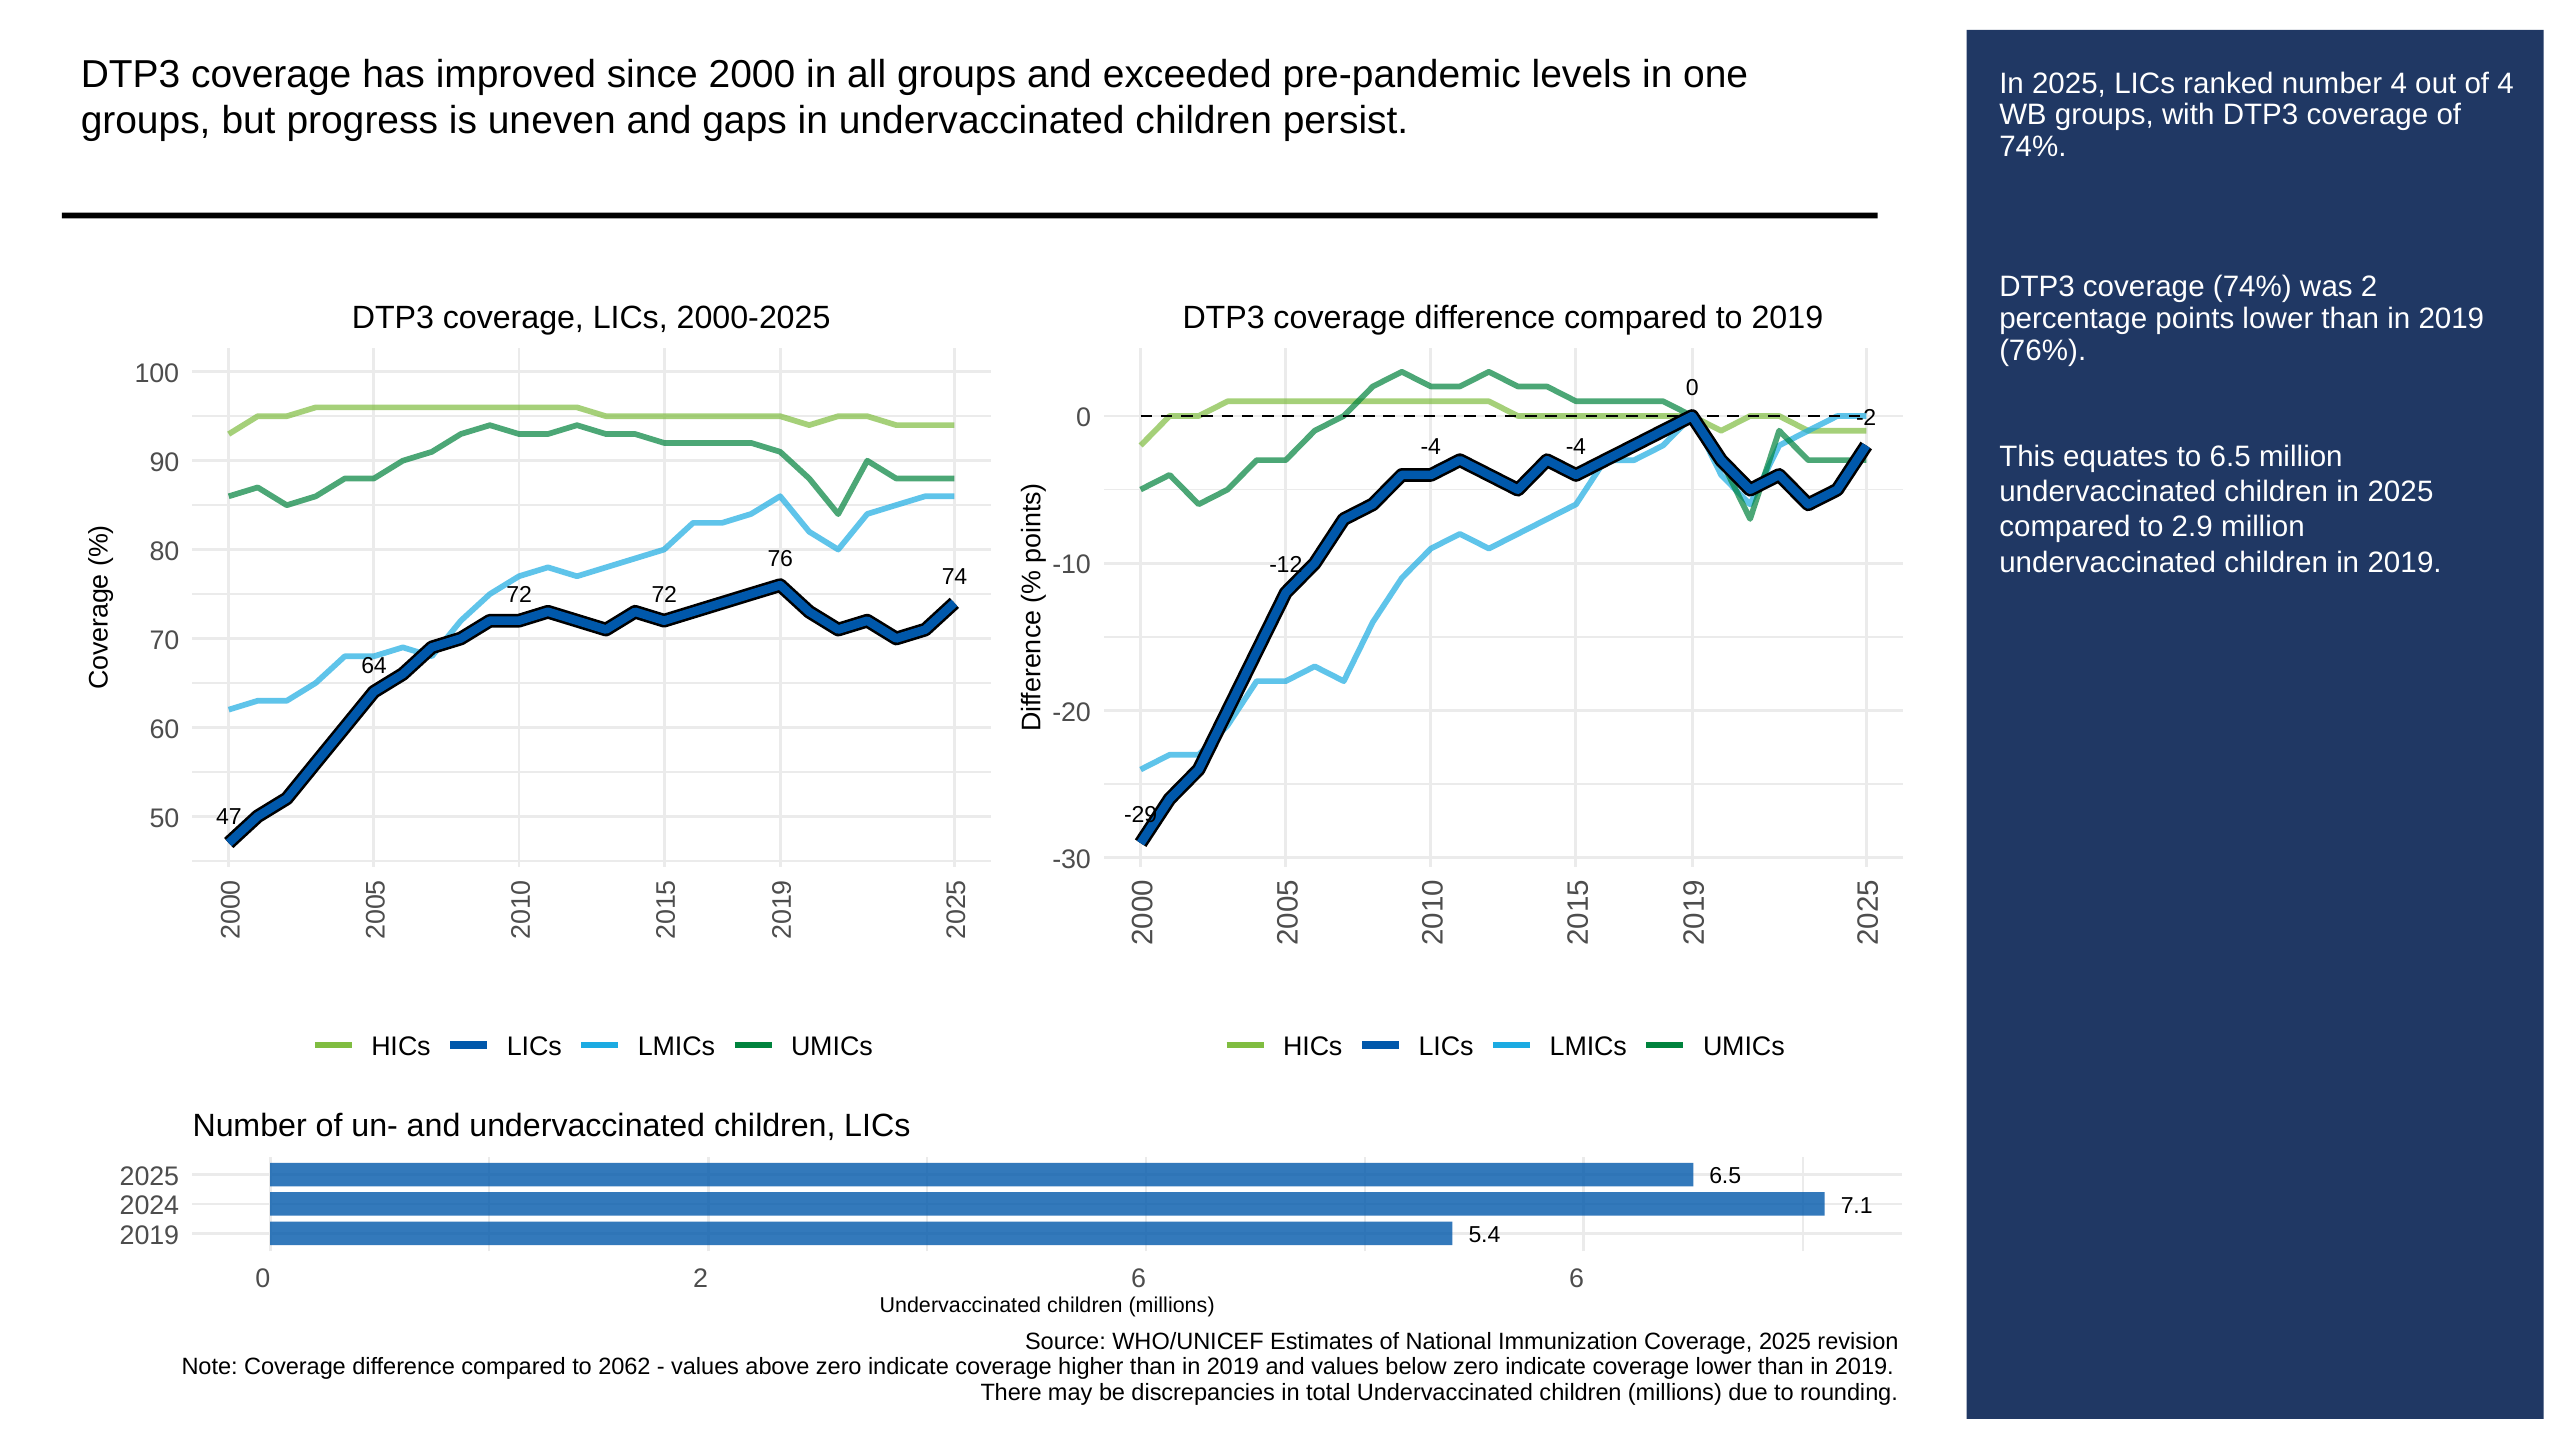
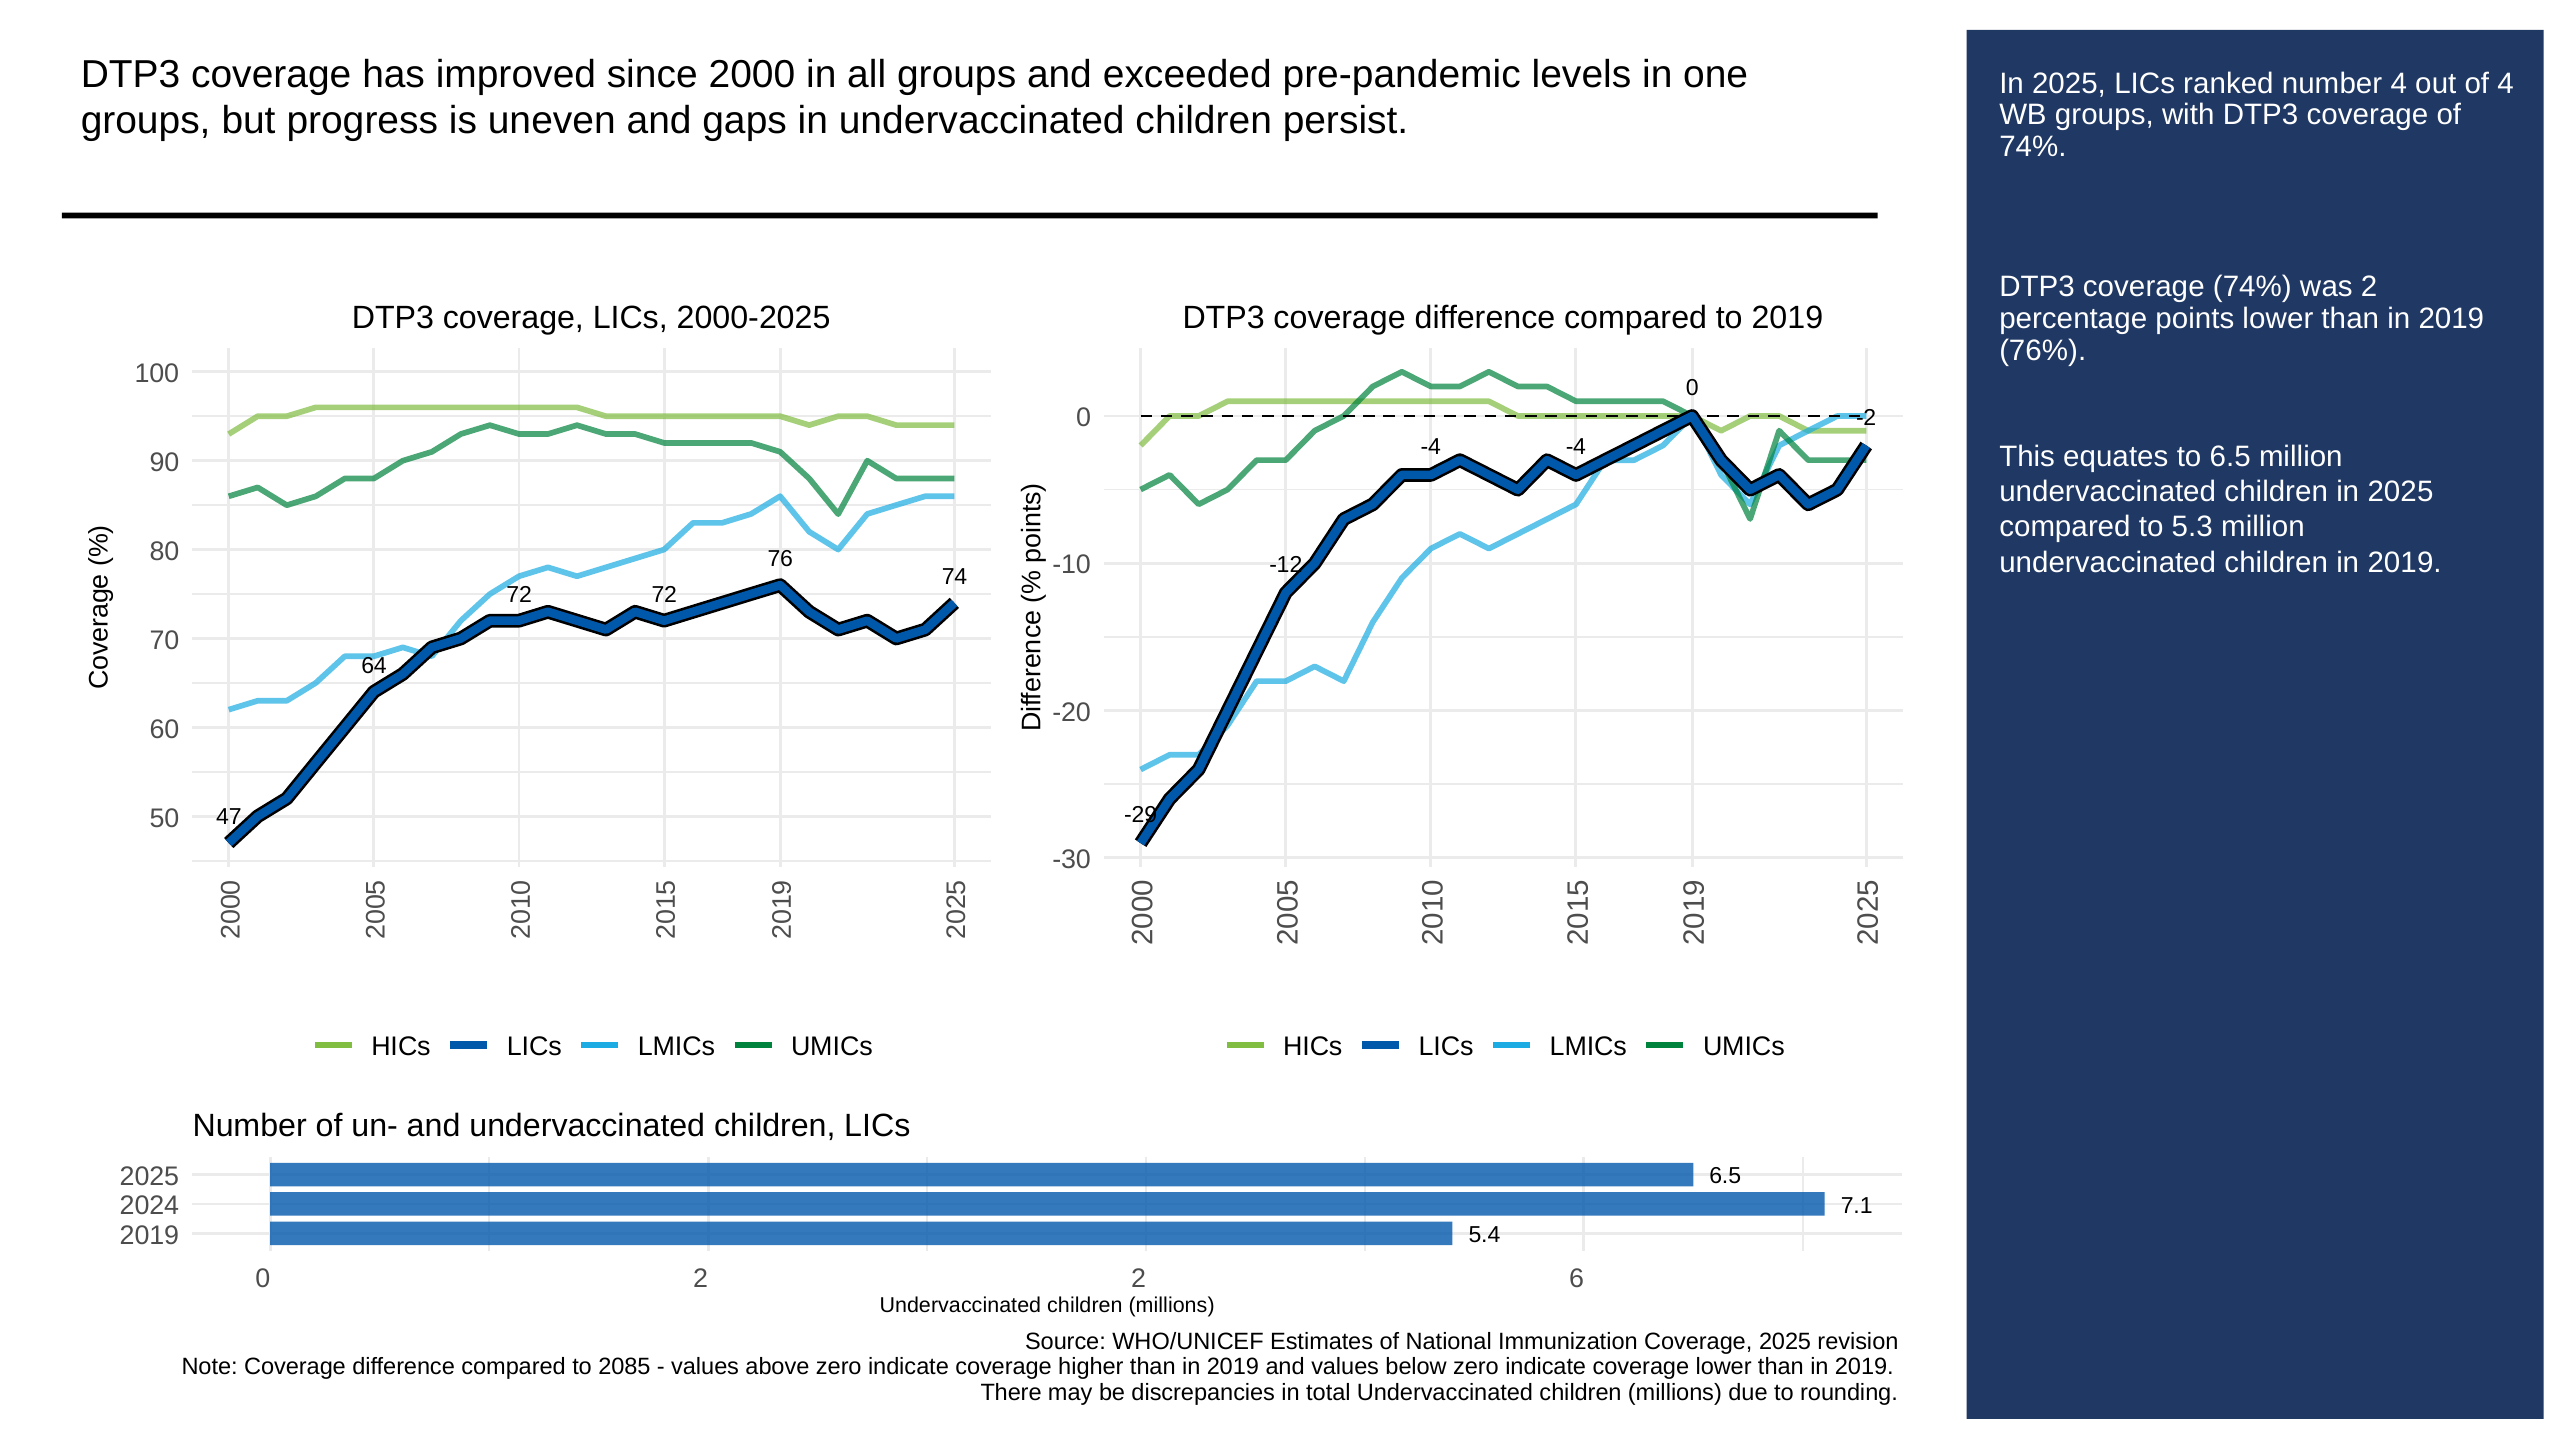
2.9: 2.9 -> 5.3 (2192, 527)
2 6: 6 -> 2 (1139, 1279)
2062: 2062 -> 2085 (624, 1367)
